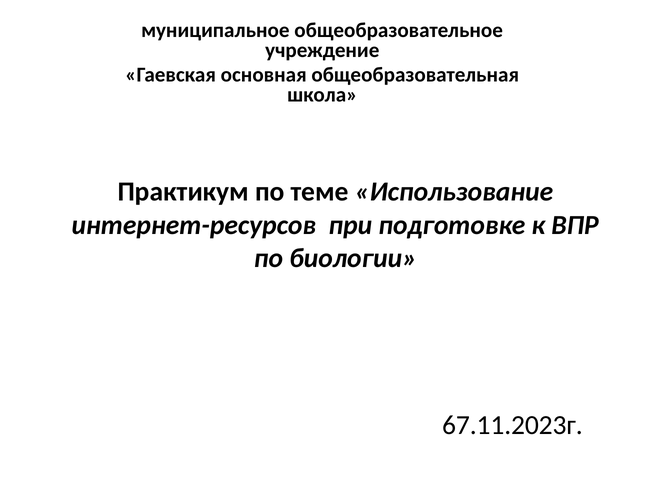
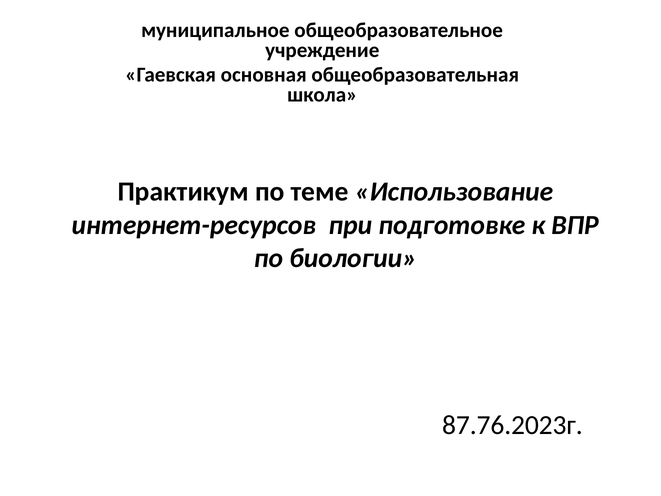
67.11.2023г: 67.11.2023г -> 87.76.2023г (512, 425)
